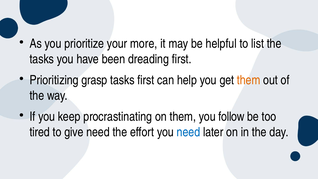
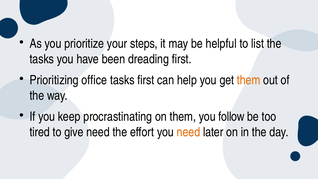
more: more -> steps (144, 44)
grasp: grasp -> office (94, 80)
need colour: blue -> orange (188, 132)
